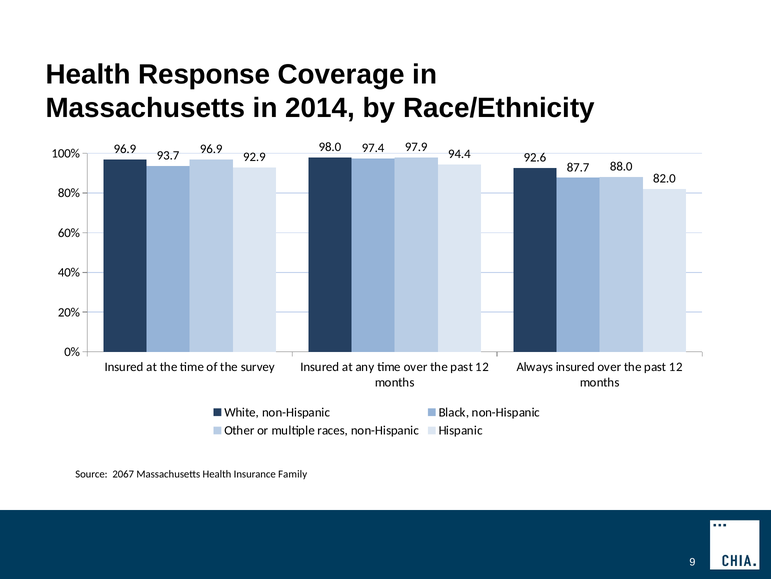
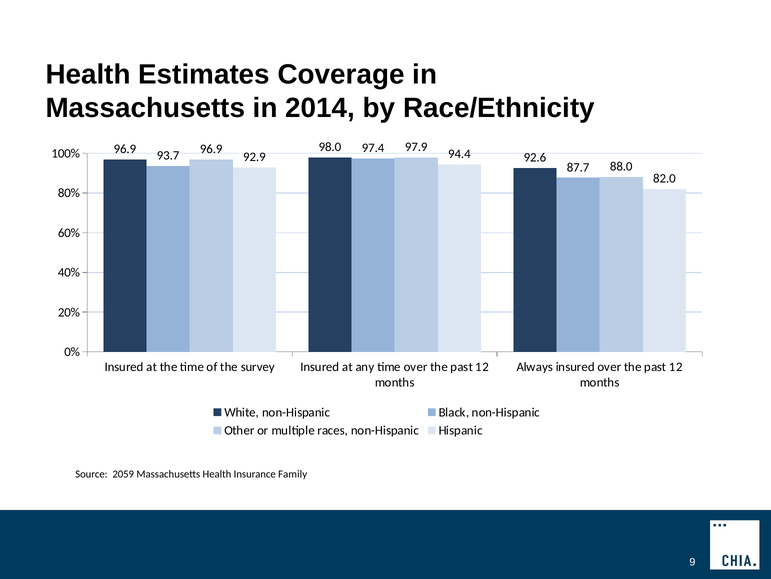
Response: Response -> Estimates (204, 74)
2067: 2067 -> 2059 (123, 474)
